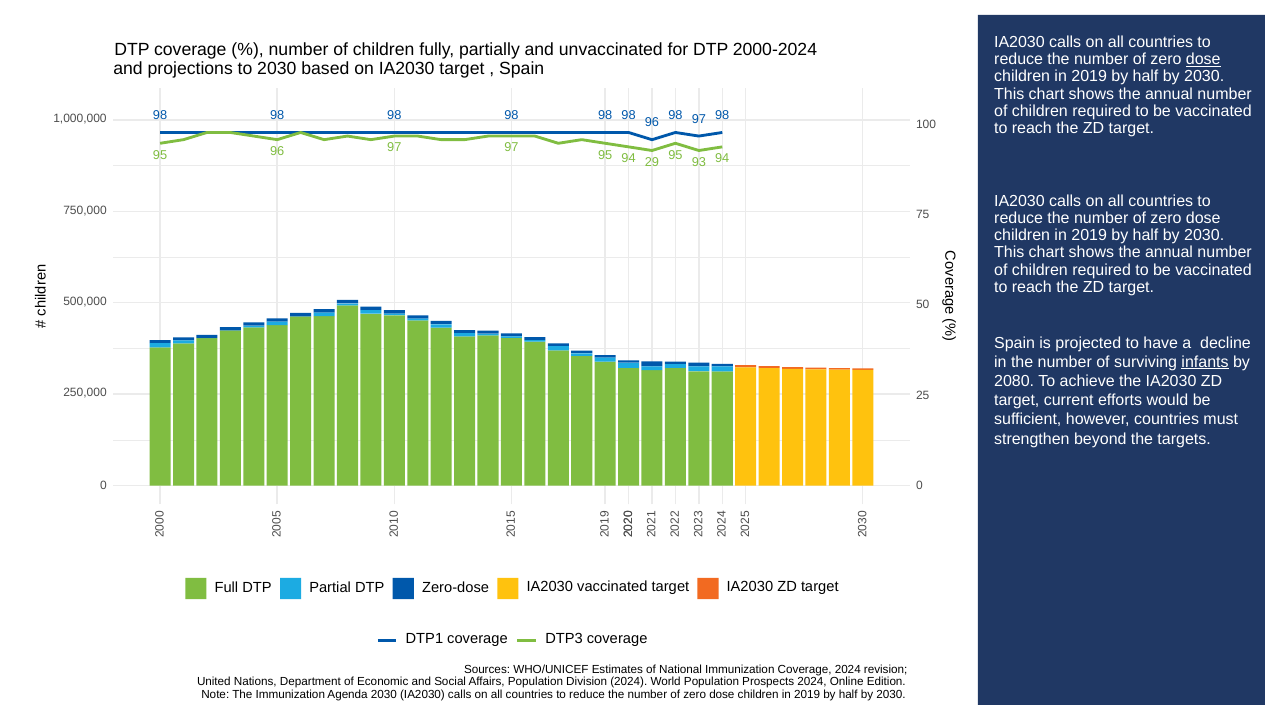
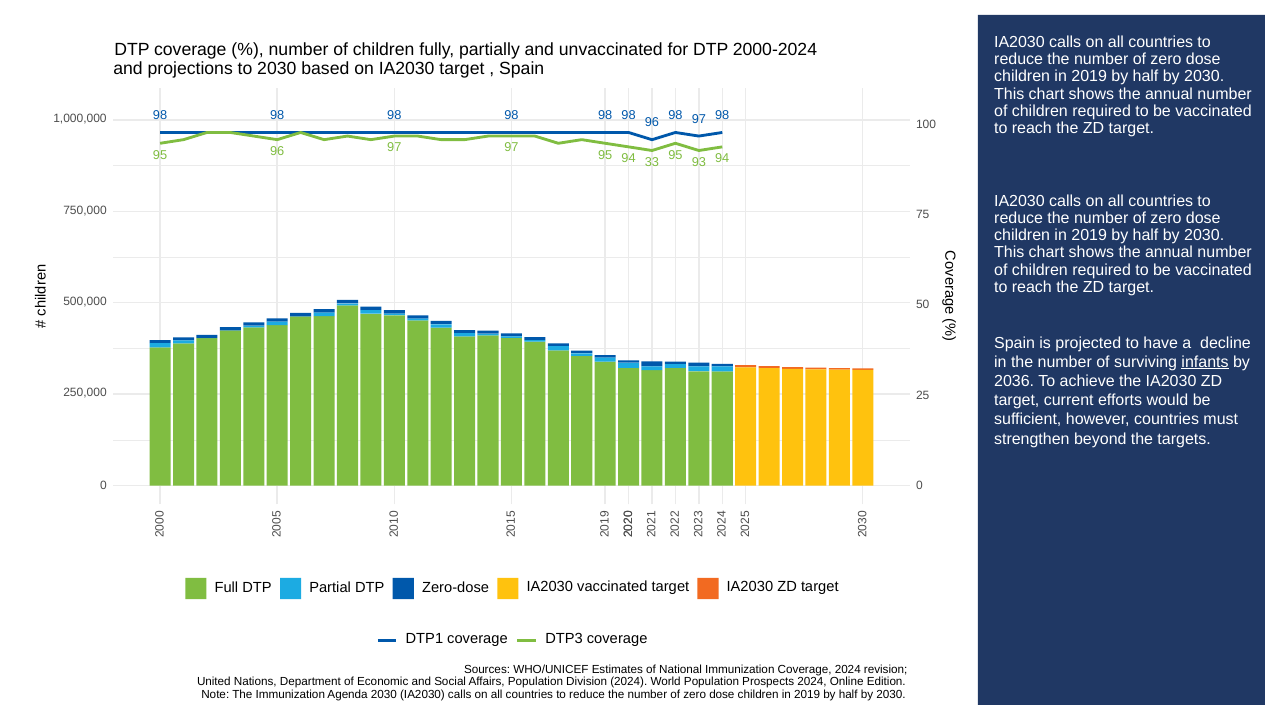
dose underline: present -> none (1203, 59)
29: 29 -> 33 (652, 162)
2080: 2080 -> 2036 (1014, 381)
